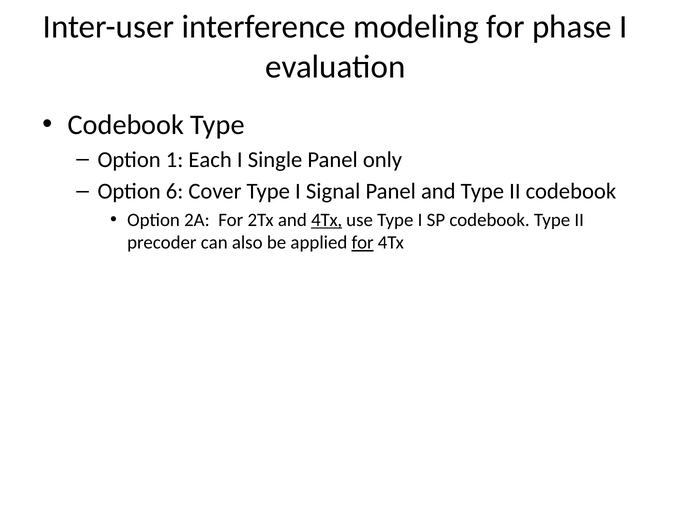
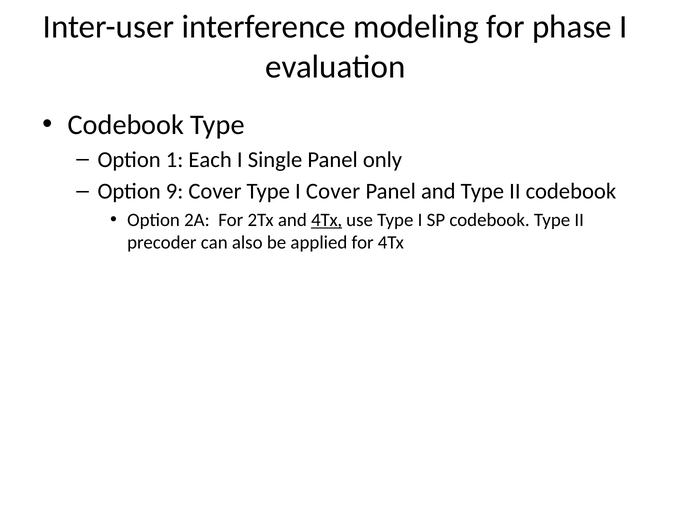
6: 6 -> 9 (175, 191)
I Signal: Signal -> Cover (333, 191)
for underline: present -> none (363, 242)
